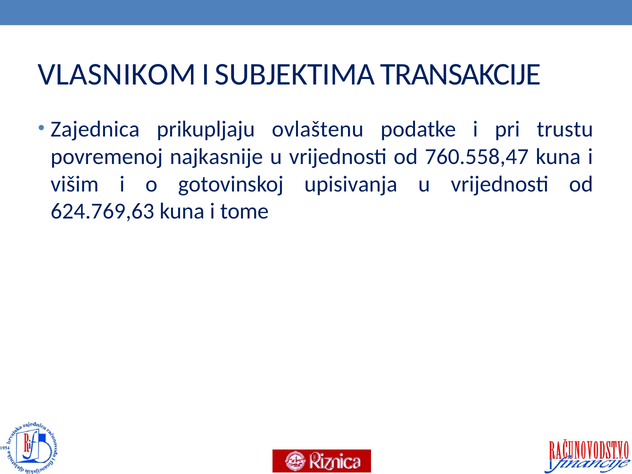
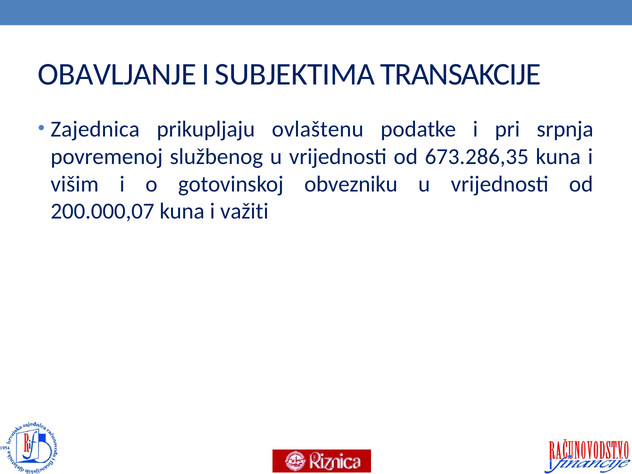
VLASNIKOM: VLASNIKOM -> OBAVLJANJE (117, 74)
trustu: trustu -> srpnja (565, 129)
najkasnije: najkasnije -> službenog (216, 157)
760.558,47: 760.558,47 -> 673.286,35 (477, 157)
upisivanja: upisivanja -> obvezniku (351, 184)
624.769,63: 624.769,63 -> 200.000,07 (102, 211)
tome: tome -> važiti (244, 211)
